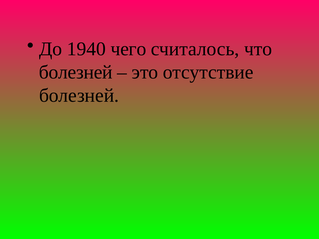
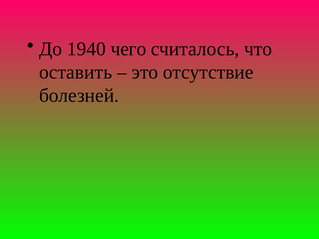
болезней: болезней -> оставить (76, 72)
